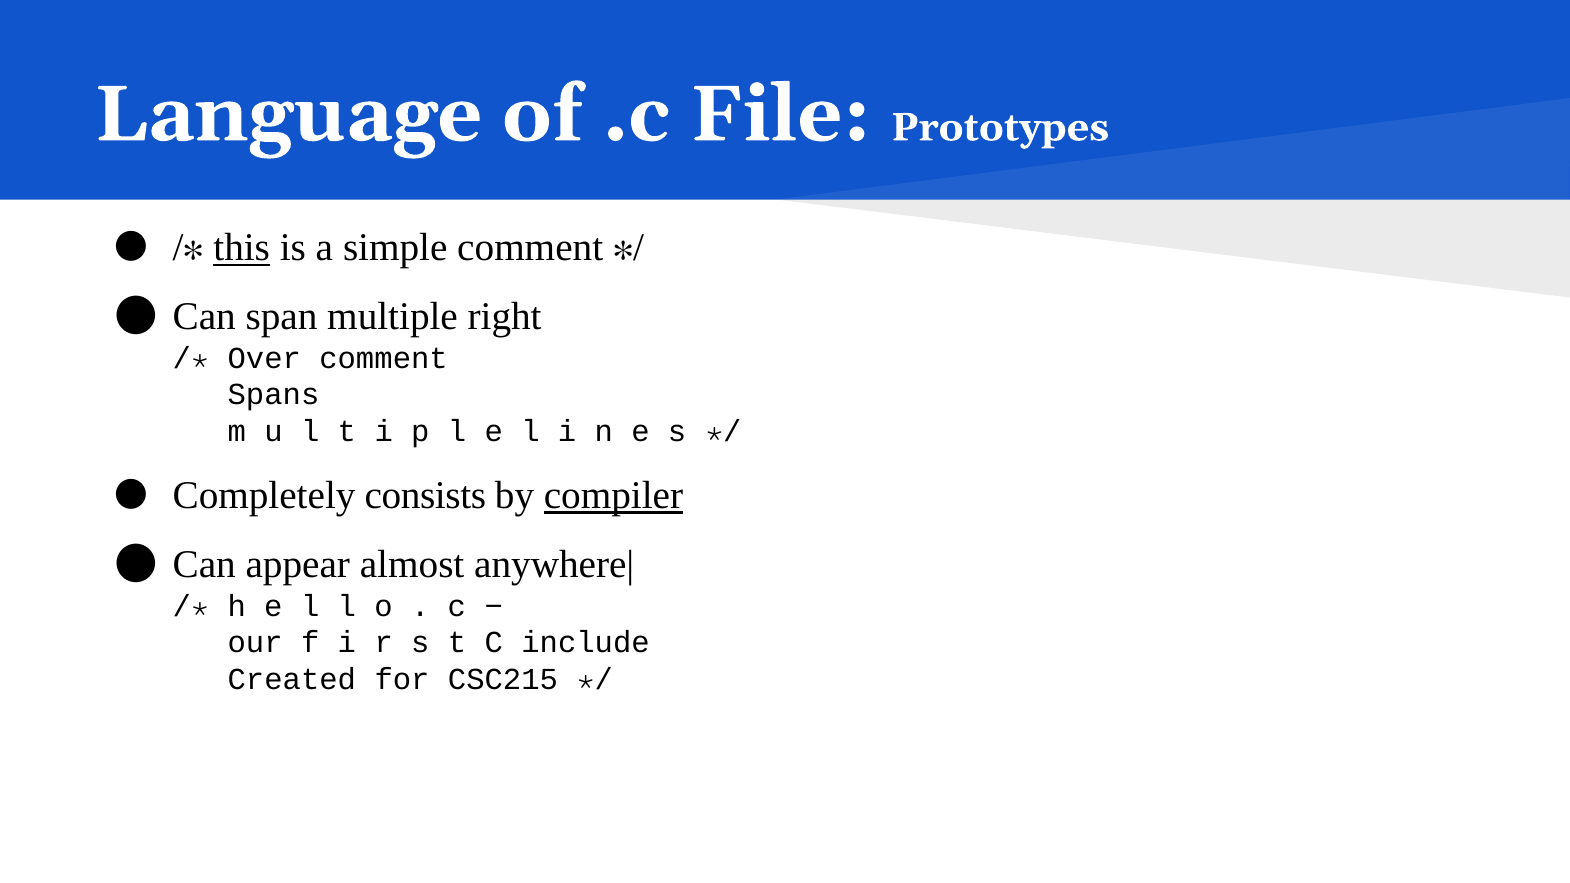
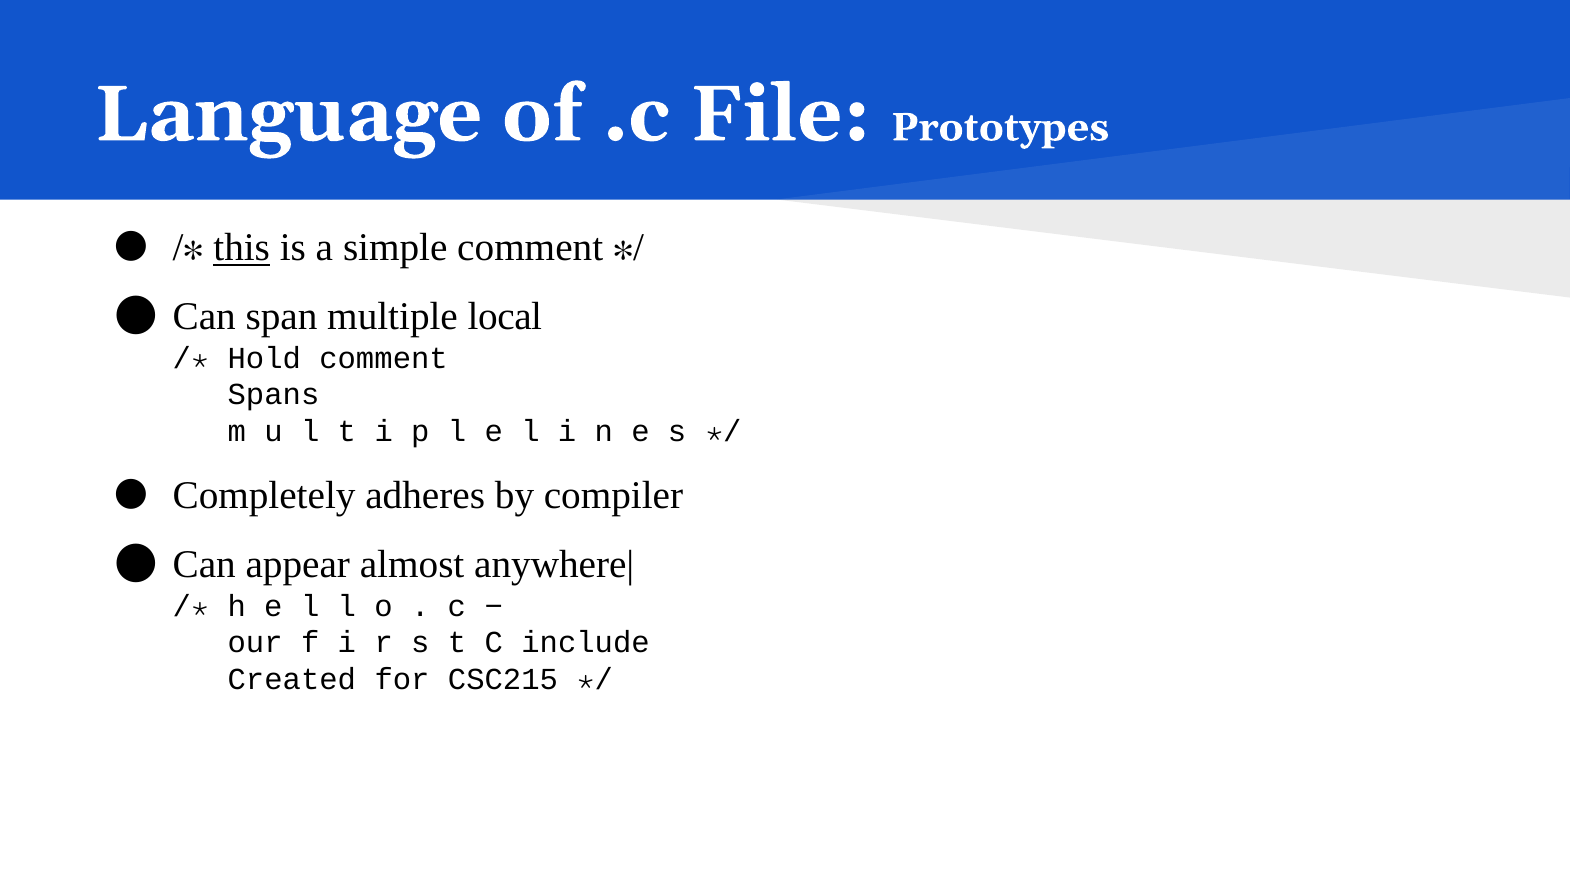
right: right -> local (505, 317)
Over: Over -> Hold (264, 358)
consists: consists -> adheres (425, 496)
compiler underline: present -> none (613, 496)
